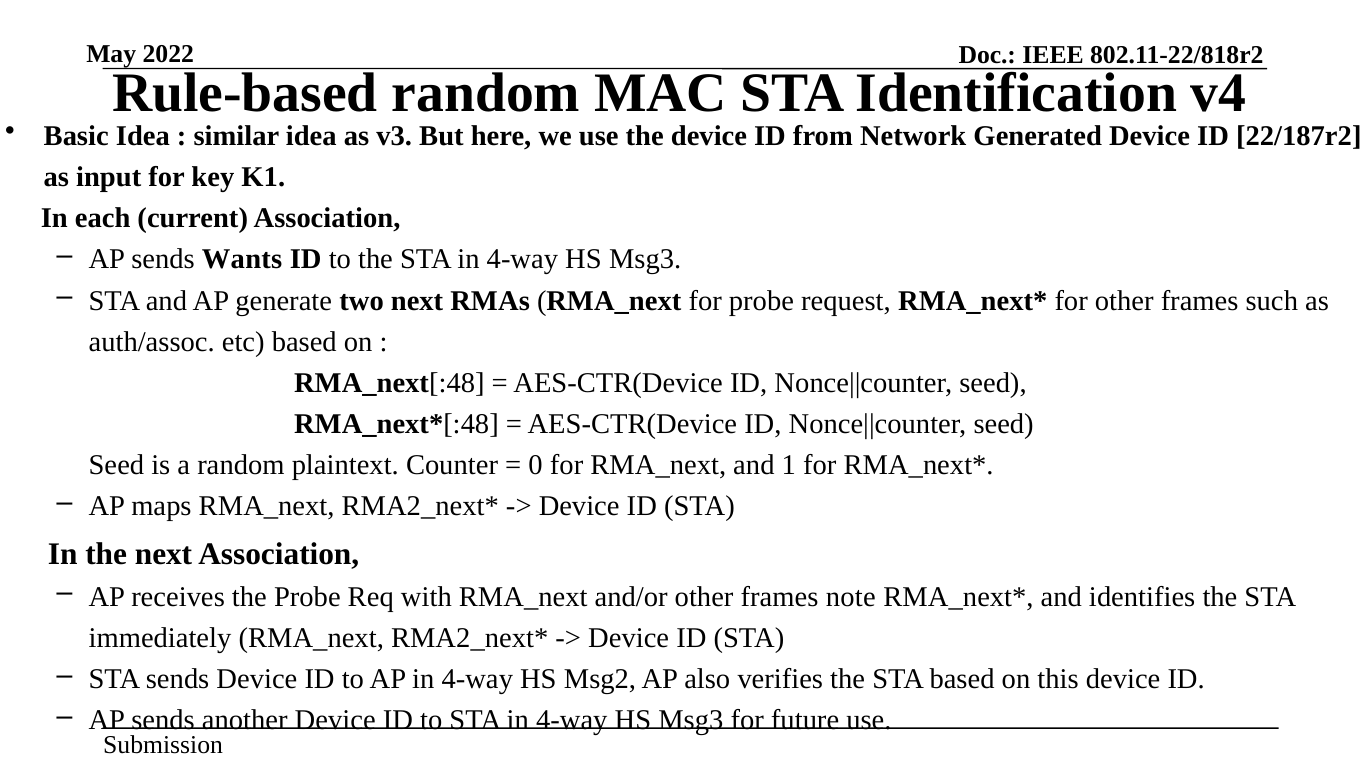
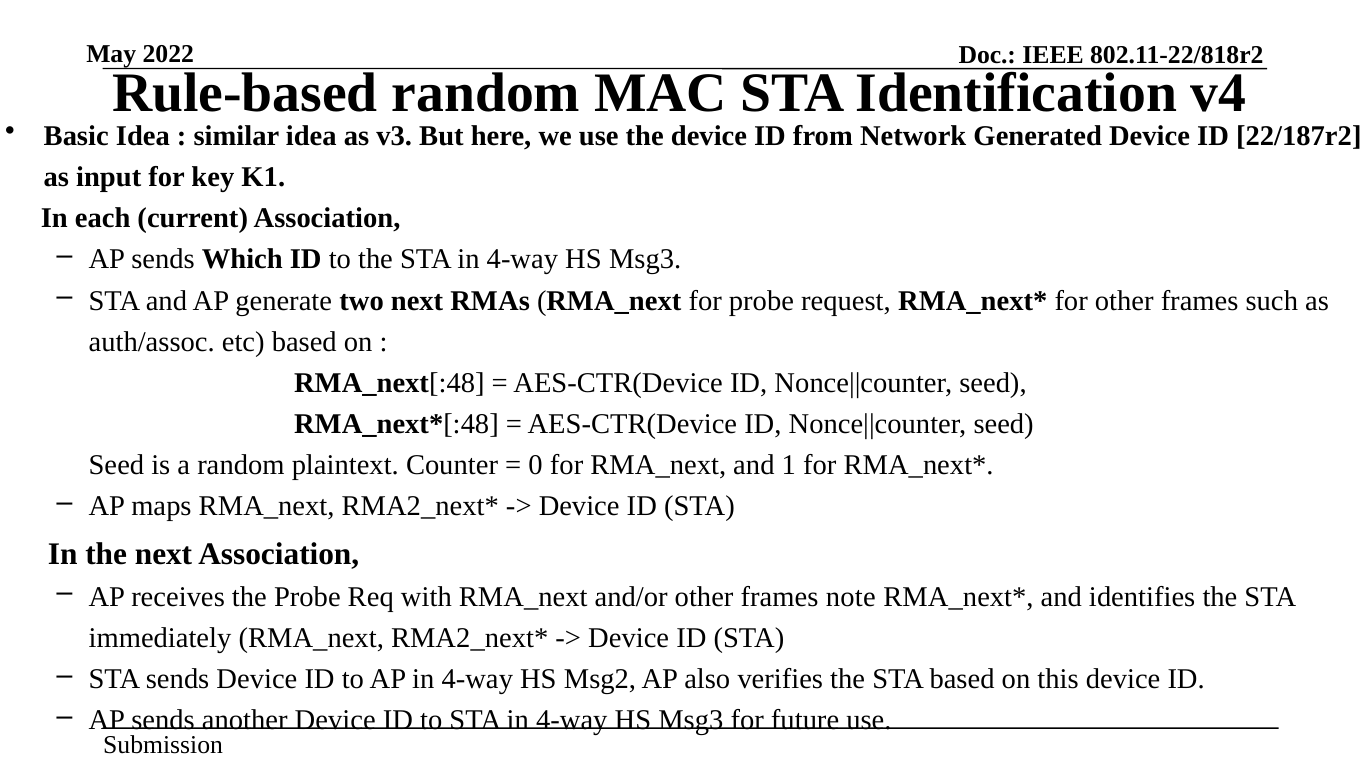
Wants: Wants -> Which (242, 259)
